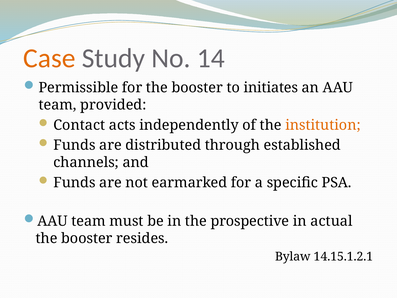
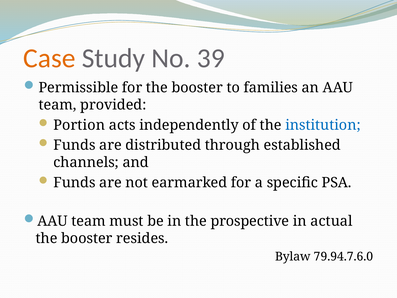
14: 14 -> 39 (211, 58)
initiates: initiates -> families (271, 88)
Contact: Contact -> Portion (79, 125)
institution colour: orange -> blue (323, 125)
14.15.1.2.1: 14.15.1.2.1 -> 79.94.7.6.0 (343, 256)
